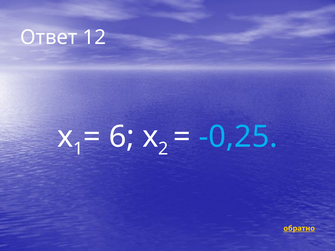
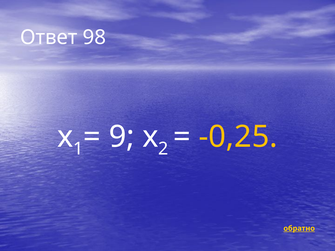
12: 12 -> 98 (94, 37)
6: 6 -> 9 (122, 137)
-0,25 colour: light blue -> yellow (238, 137)
